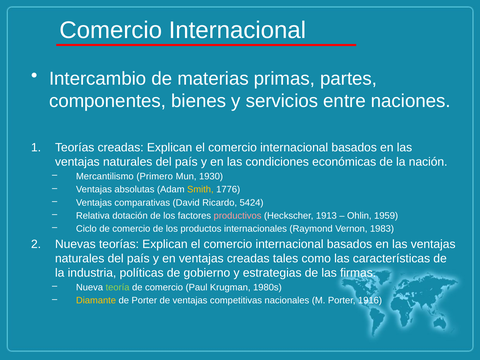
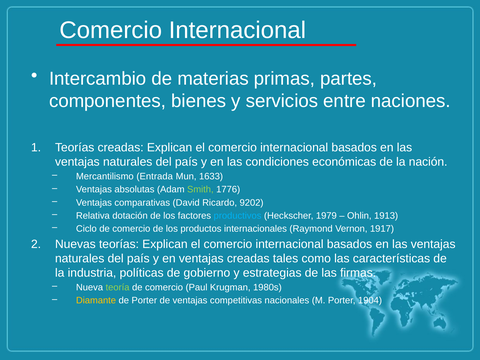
Primero: Primero -> Entrada (155, 176)
1930: 1930 -> 1633 (211, 176)
Smith colour: yellow -> light green (200, 190)
5424: 5424 -> 9202 (252, 203)
productivos colour: pink -> light blue (238, 216)
1913: 1913 -> 1979 (326, 216)
1959: 1959 -> 1913 (386, 216)
1983: 1983 -> 1917 (382, 229)
1916: 1916 -> 1904 (370, 301)
